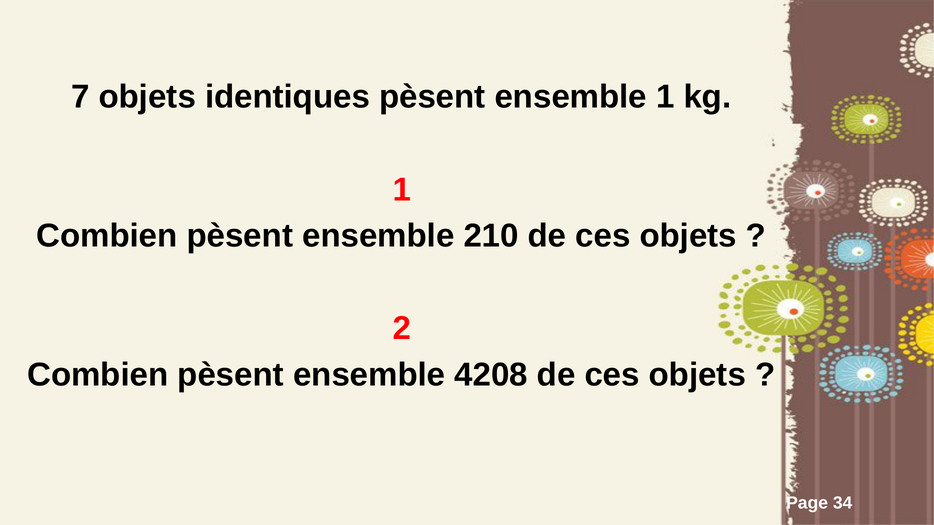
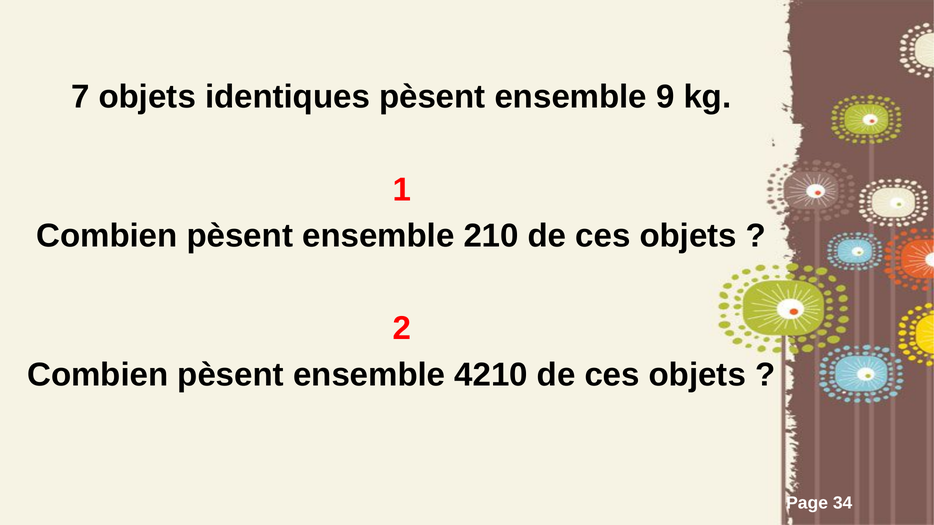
ensemble 1: 1 -> 9 (665, 97)
4208: 4208 -> 4210 (491, 375)
